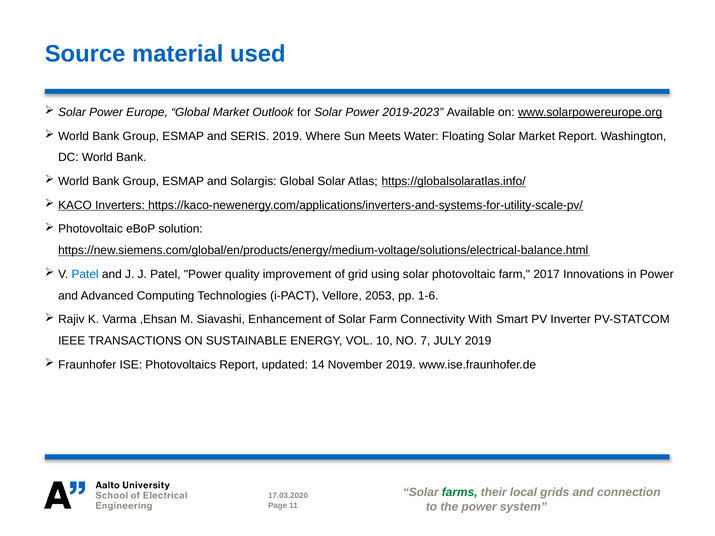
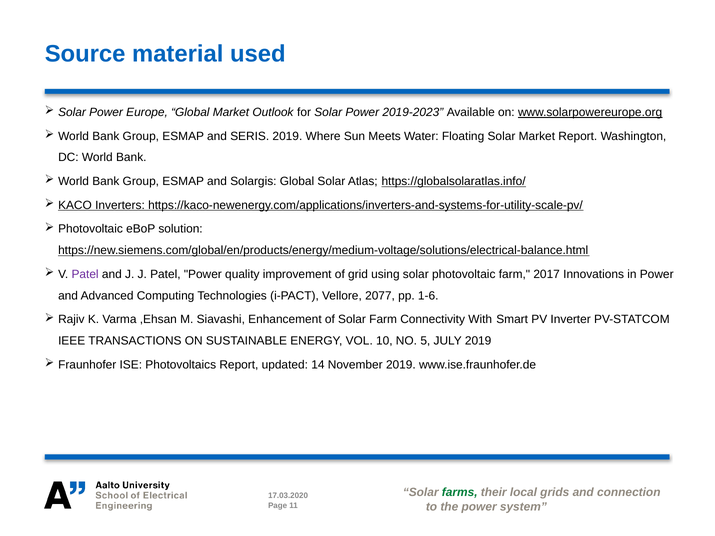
Patel colour: blue -> purple (85, 274)
2053: 2053 -> 2077 (380, 296)
7: 7 -> 5 (425, 341)
